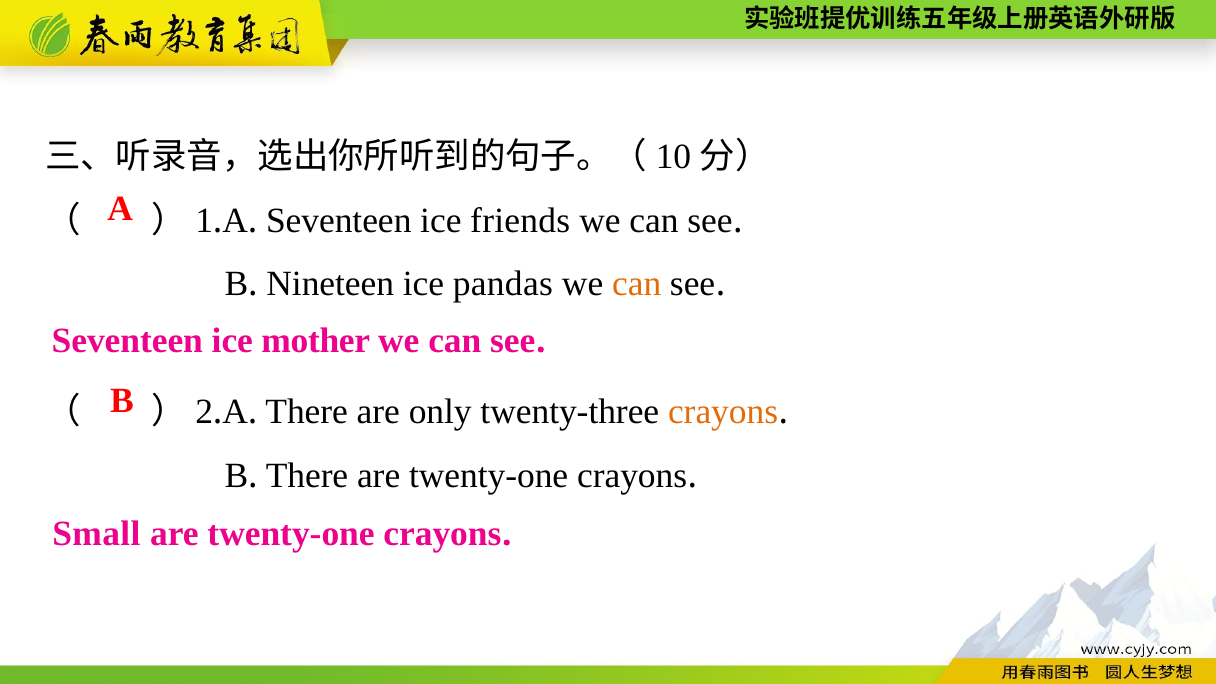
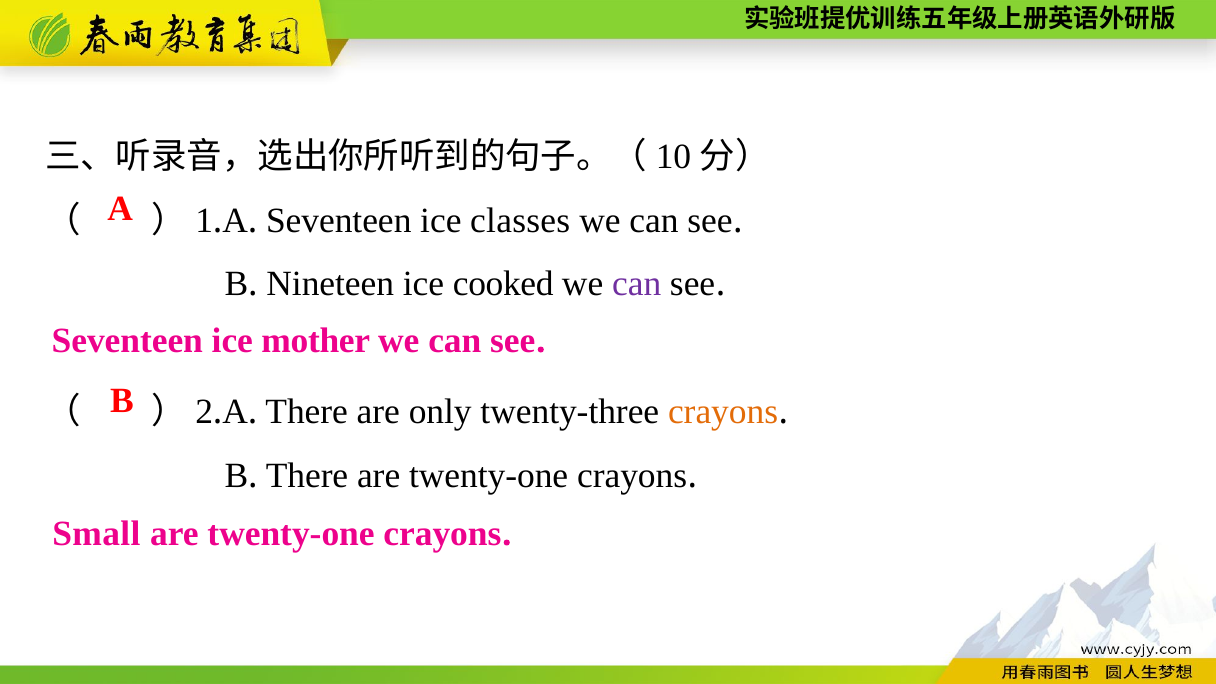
friends: friends -> classes (520, 220)
pandas: pandas -> cooked (503, 284)
can colour: orange -> purple (637, 284)
